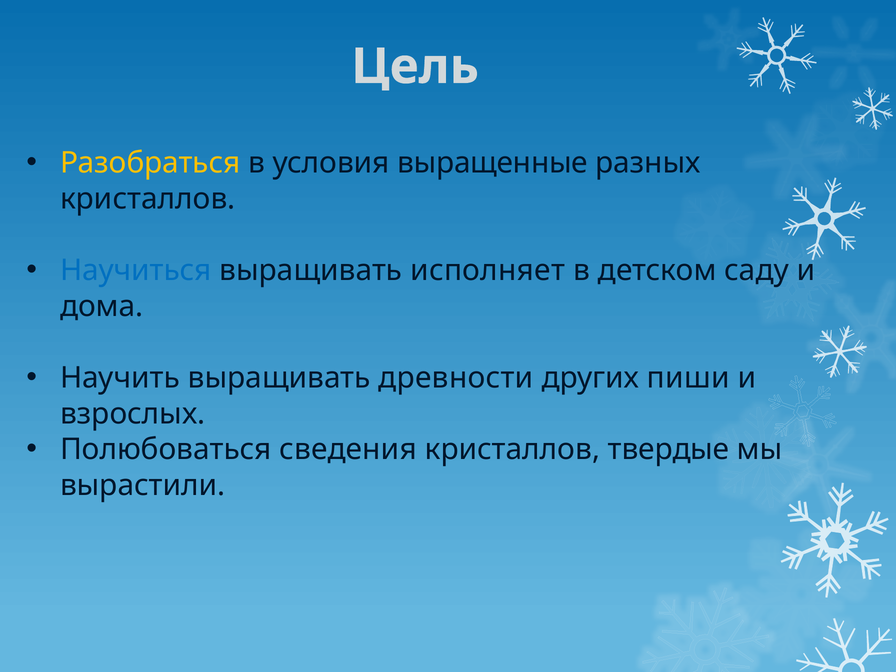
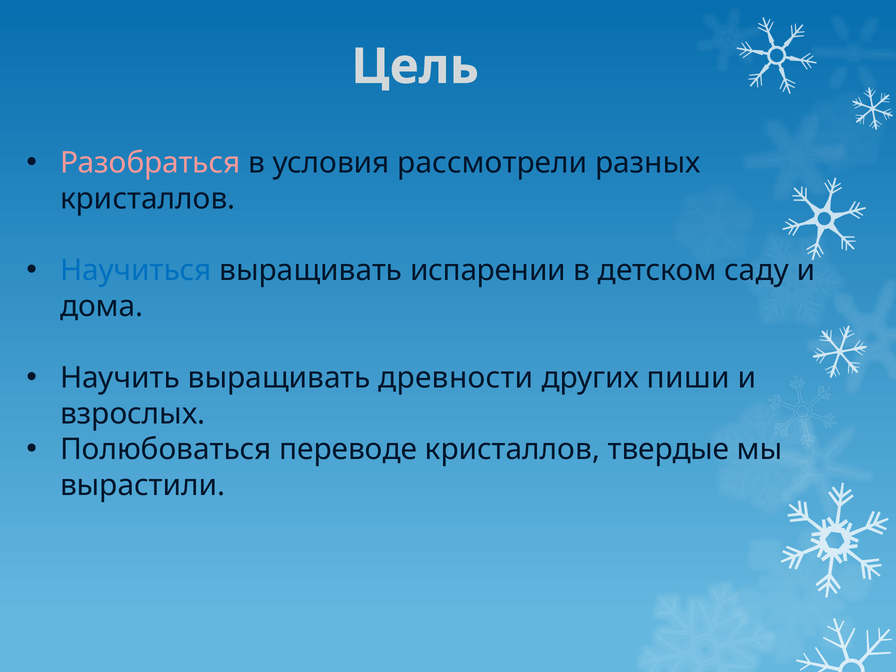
Разобраться colour: yellow -> pink (150, 163)
выращенные: выращенные -> рассмотрели (492, 163)
исполняет: исполняет -> испарении (488, 270)
сведения: сведения -> переводе (348, 450)
